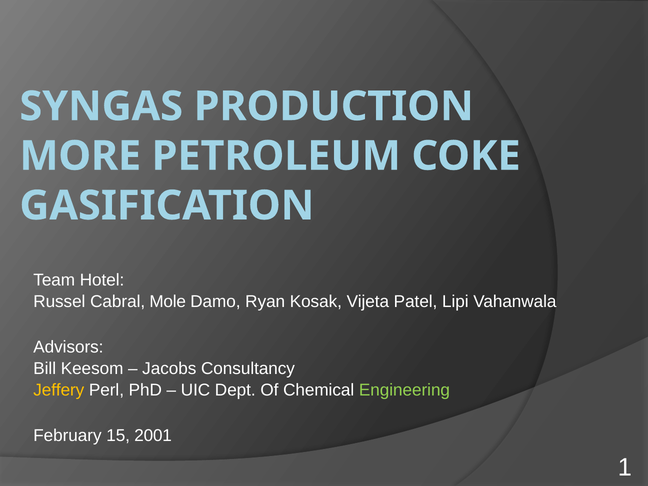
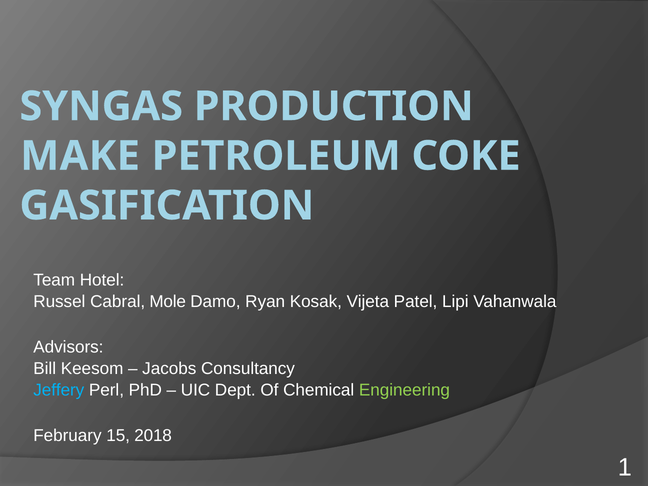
MORE: MORE -> MAKE (80, 156)
Jeffery colour: yellow -> light blue (59, 390)
2001: 2001 -> 2018 (153, 436)
